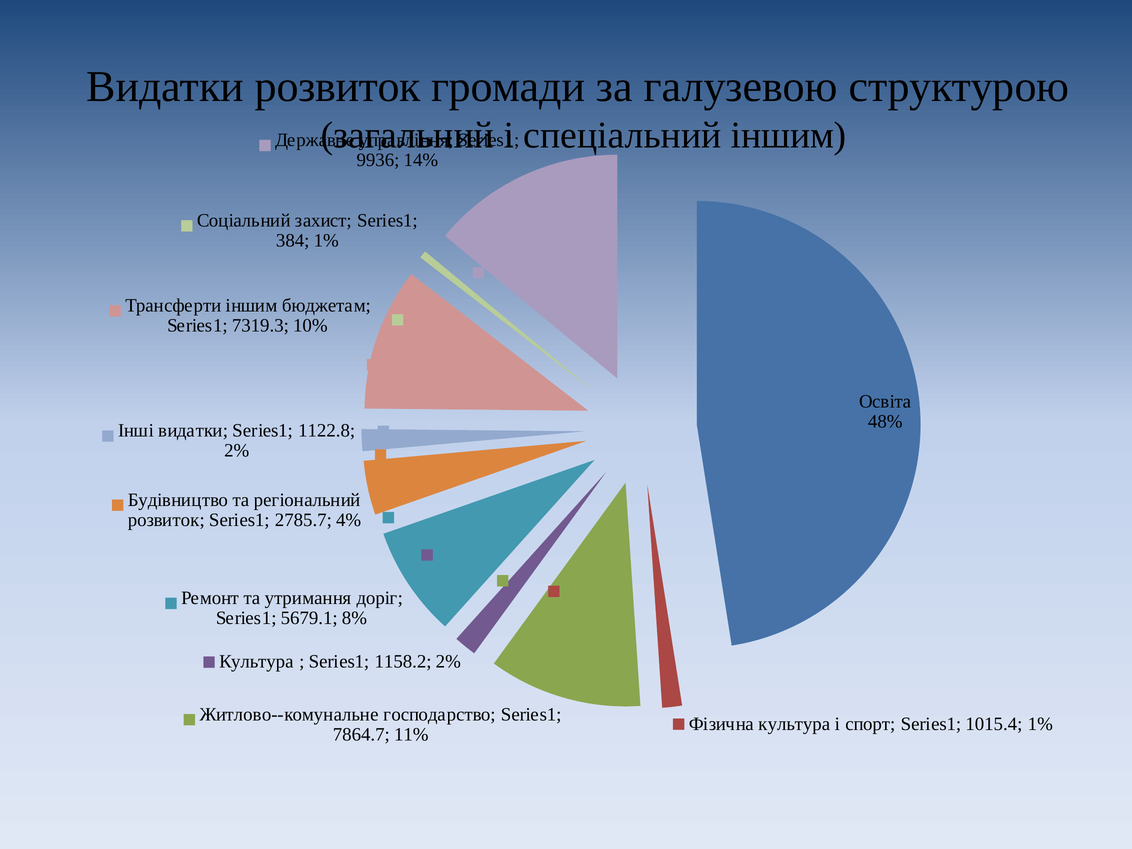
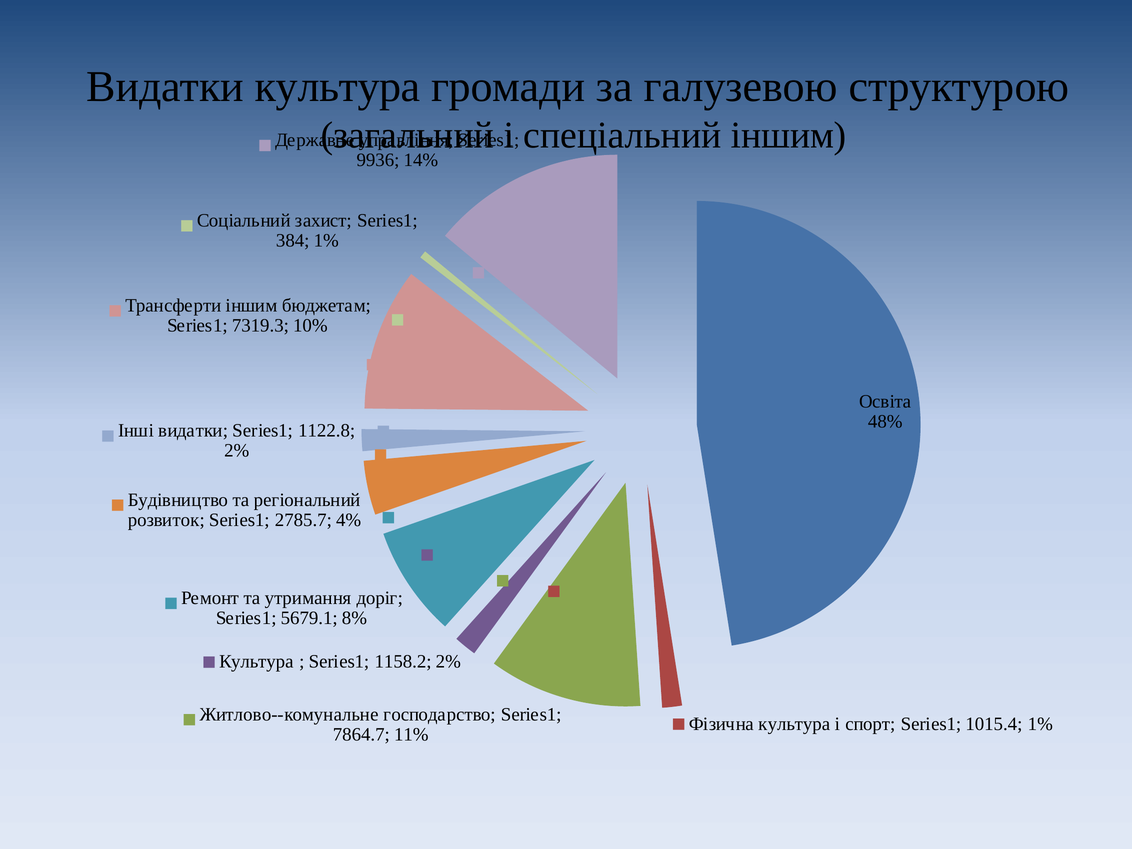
Видатки розвиток: розвиток -> культура (338, 87)
